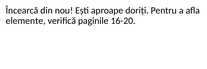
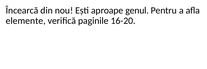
doriți: doriți -> genul (137, 10)
